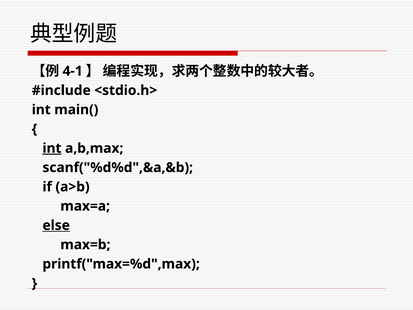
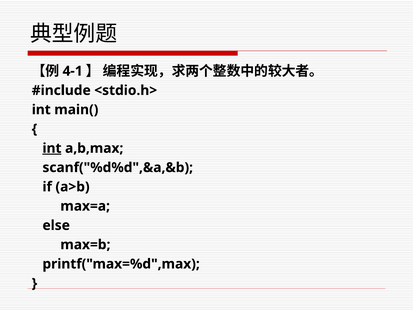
else underline: present -> none (56, 225)
